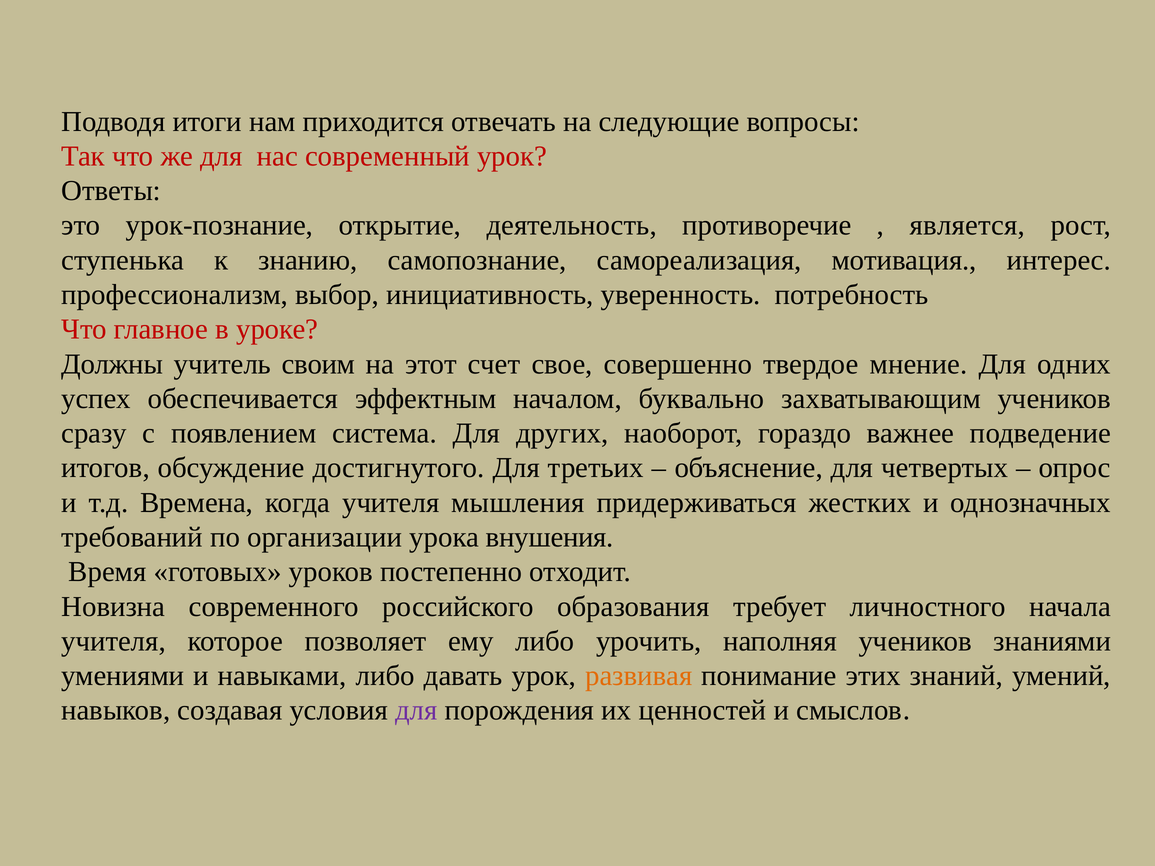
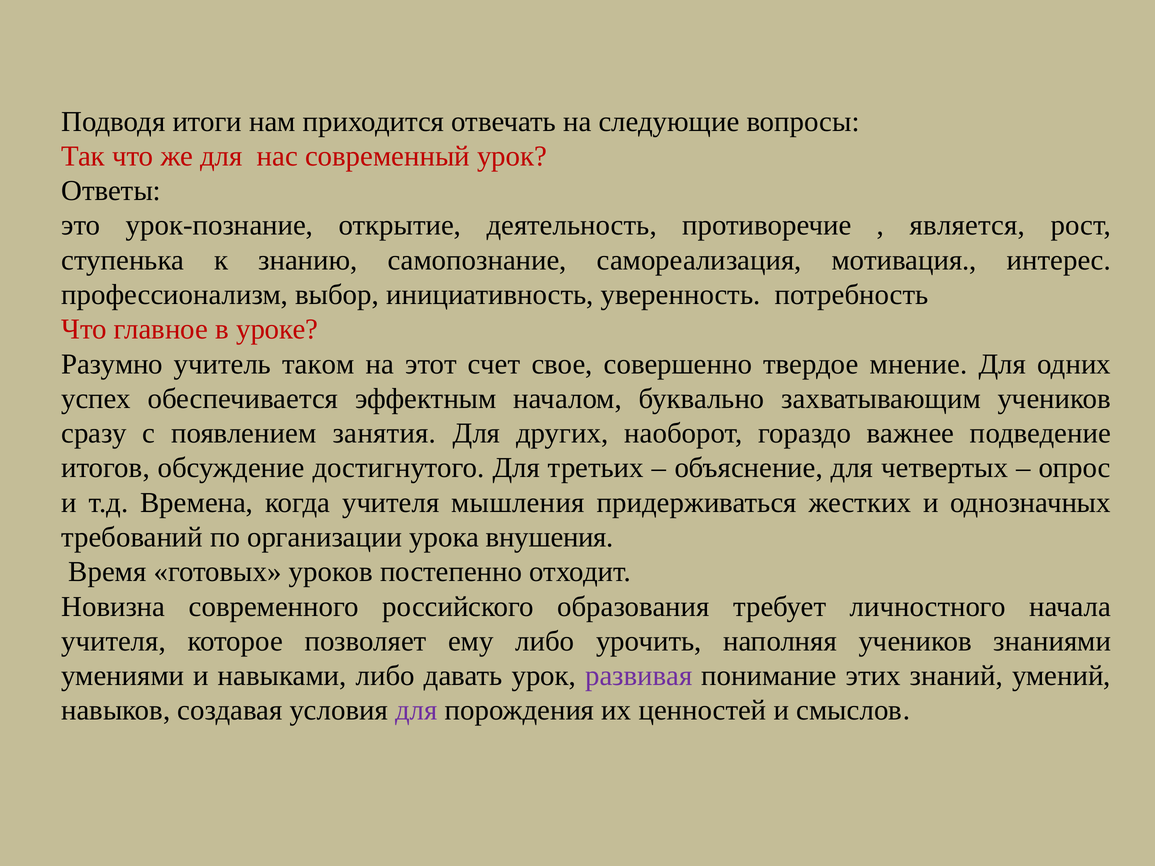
Должны: Должны -> Разумно (112, 364)
своим: своим -> таком (318, 364)
система: система -> занятия (384, 433)
развивая colour: orange -> purple (639, 676)
